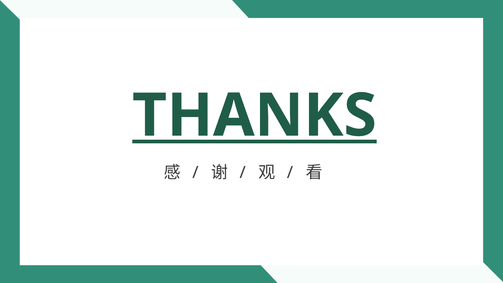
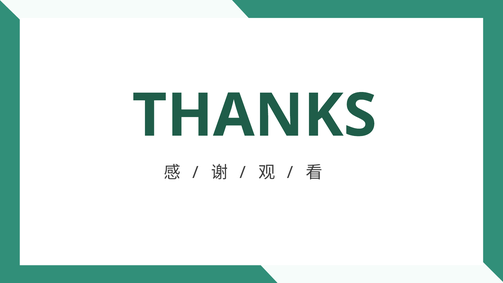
THANKS underline: present -> none (254, 116)
